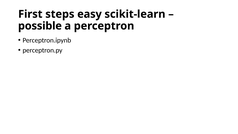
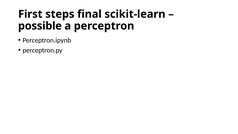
easy: easy -> final (89, 14)
